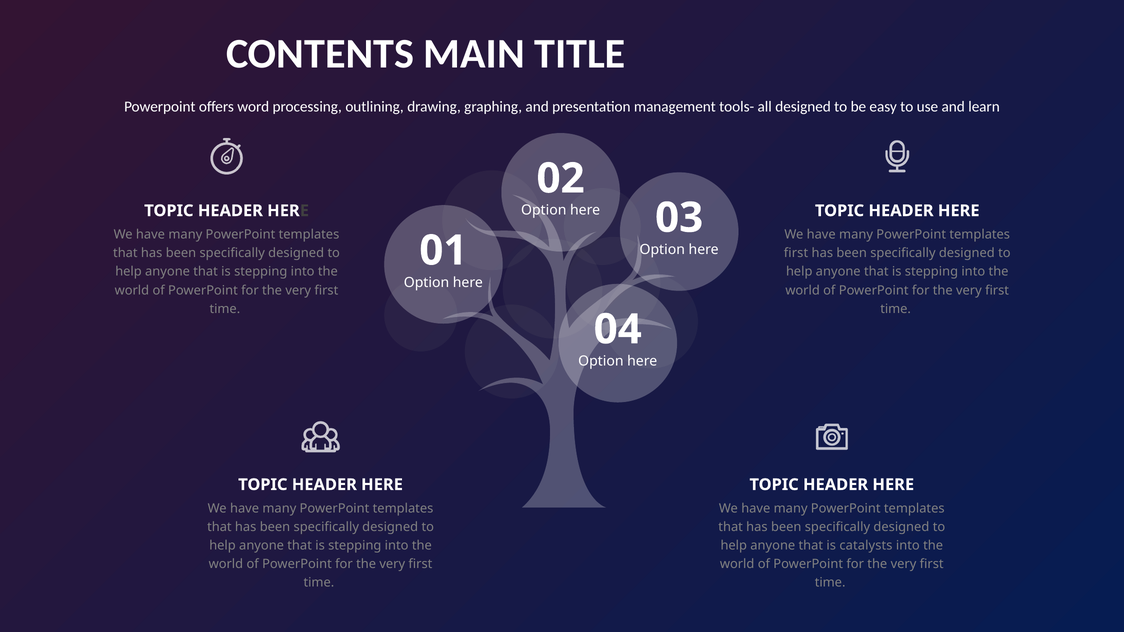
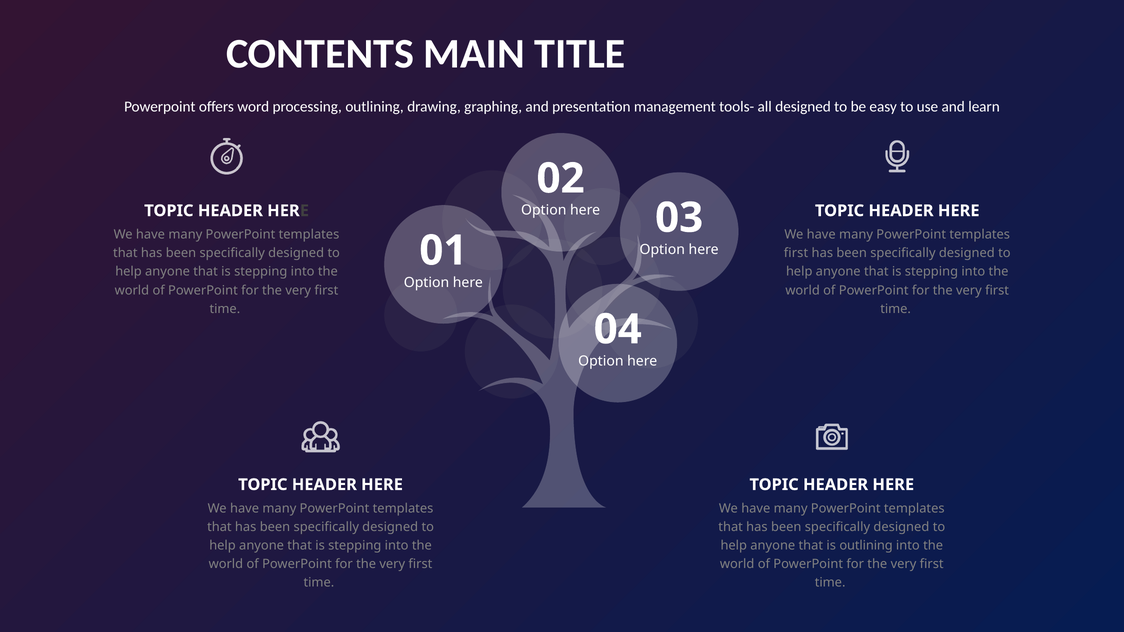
is catalysts: catalysts -> outlining (866, 546)
